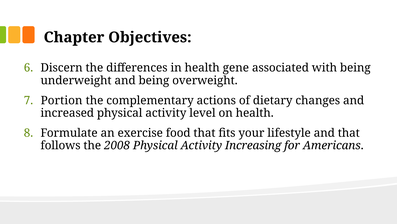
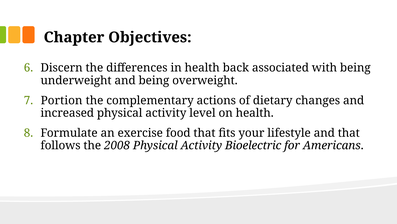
gene: gene -> back (236, 68)
Increasing: Increasing -> Bioelectric (253, 145)
